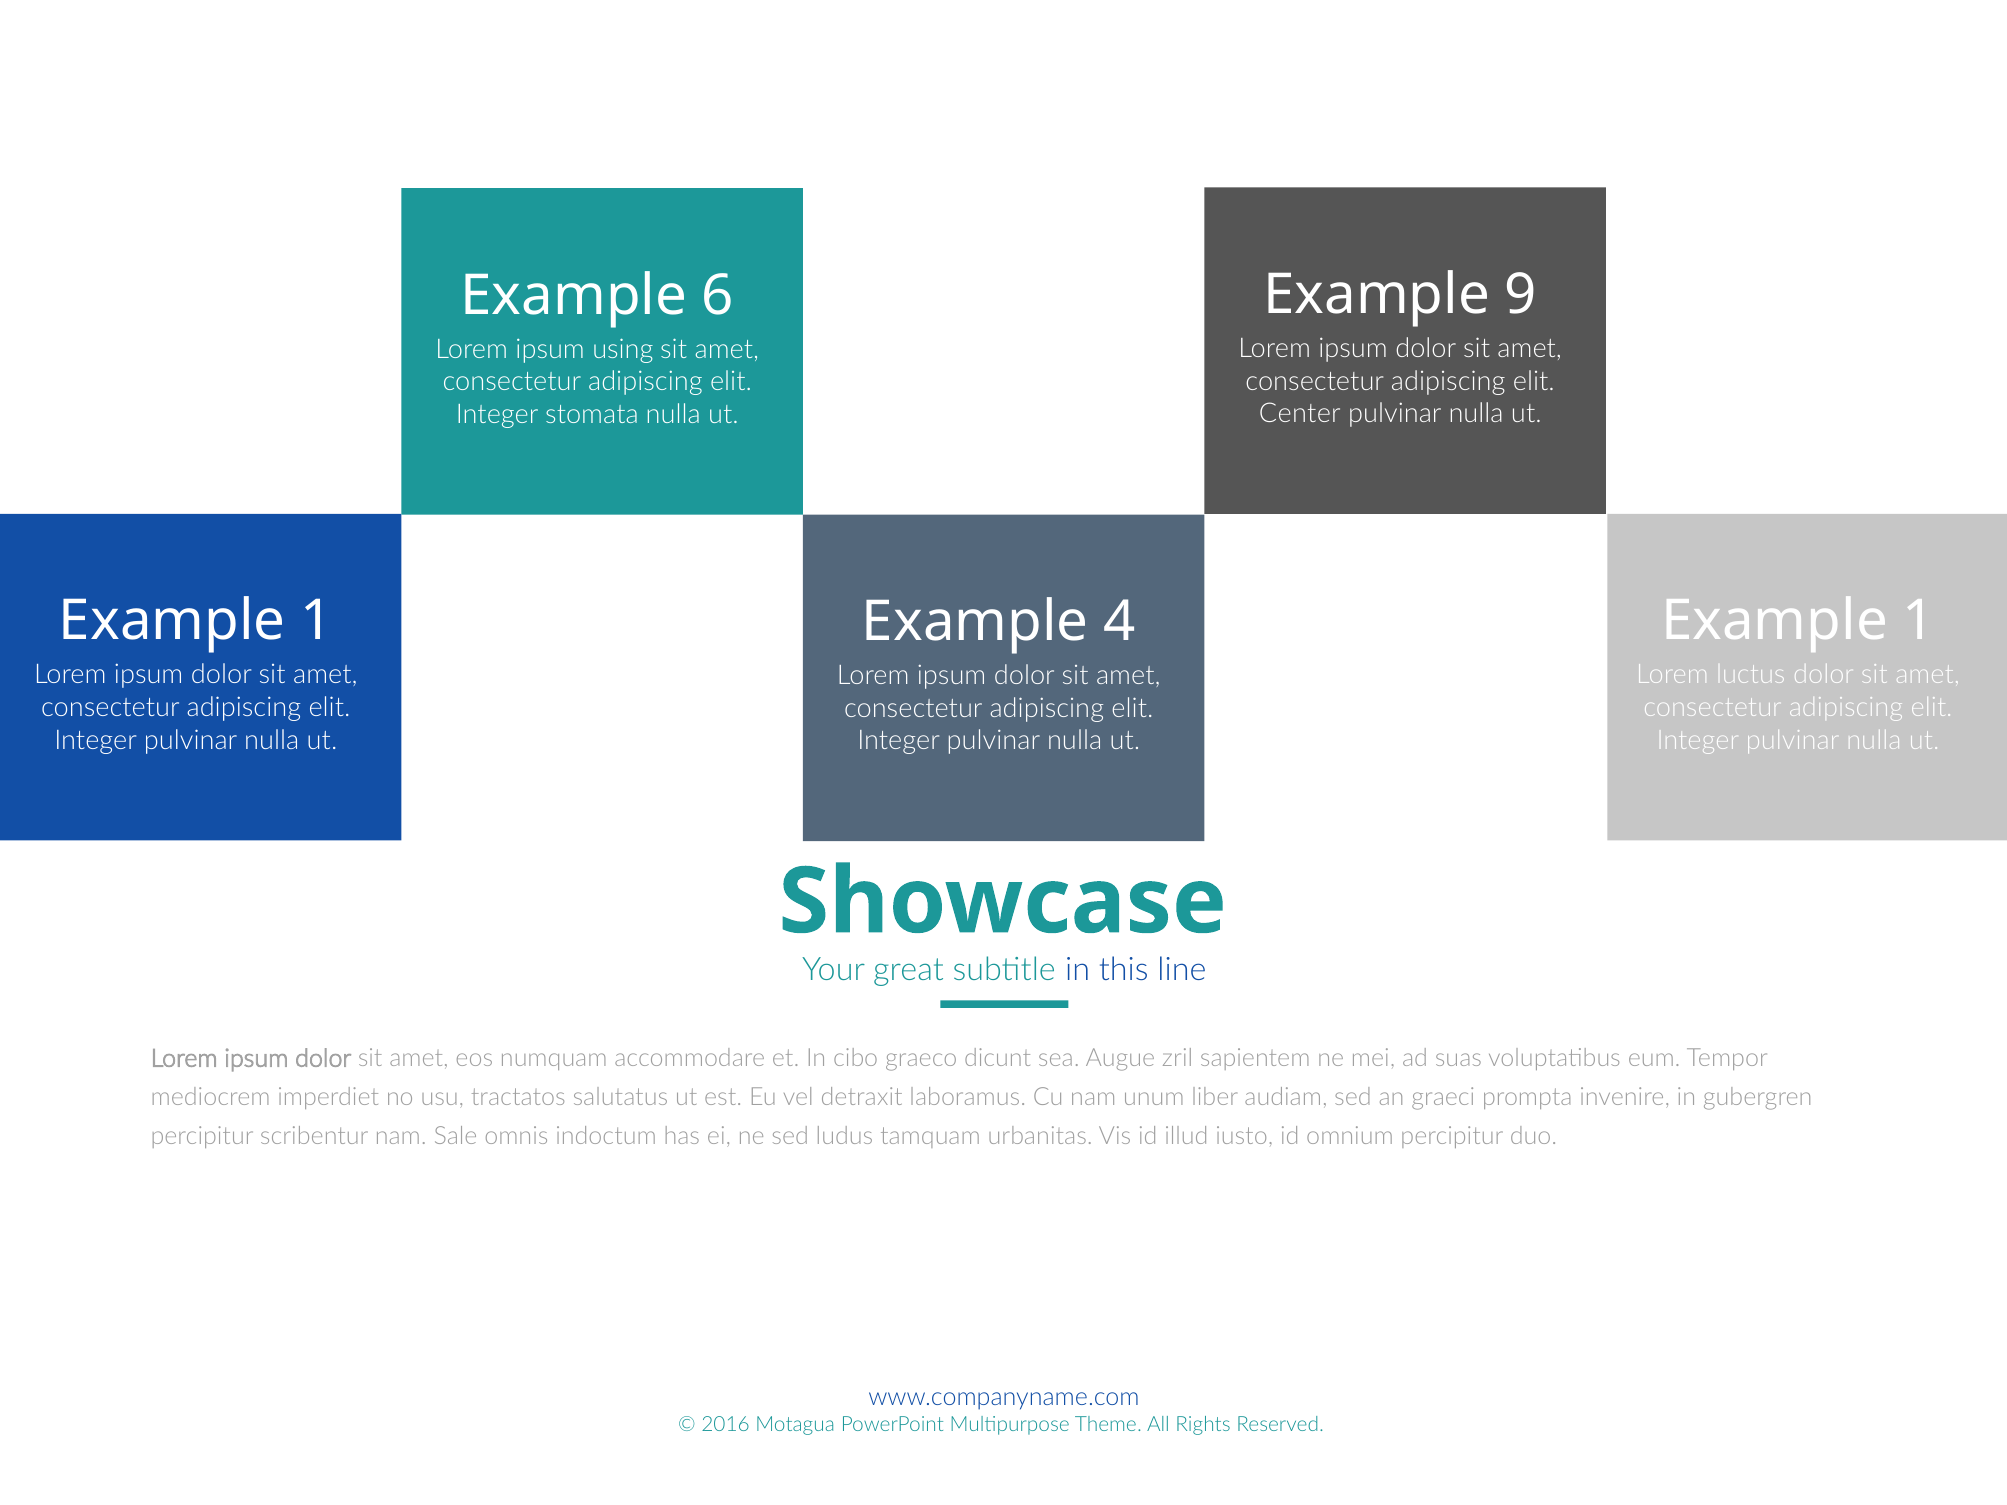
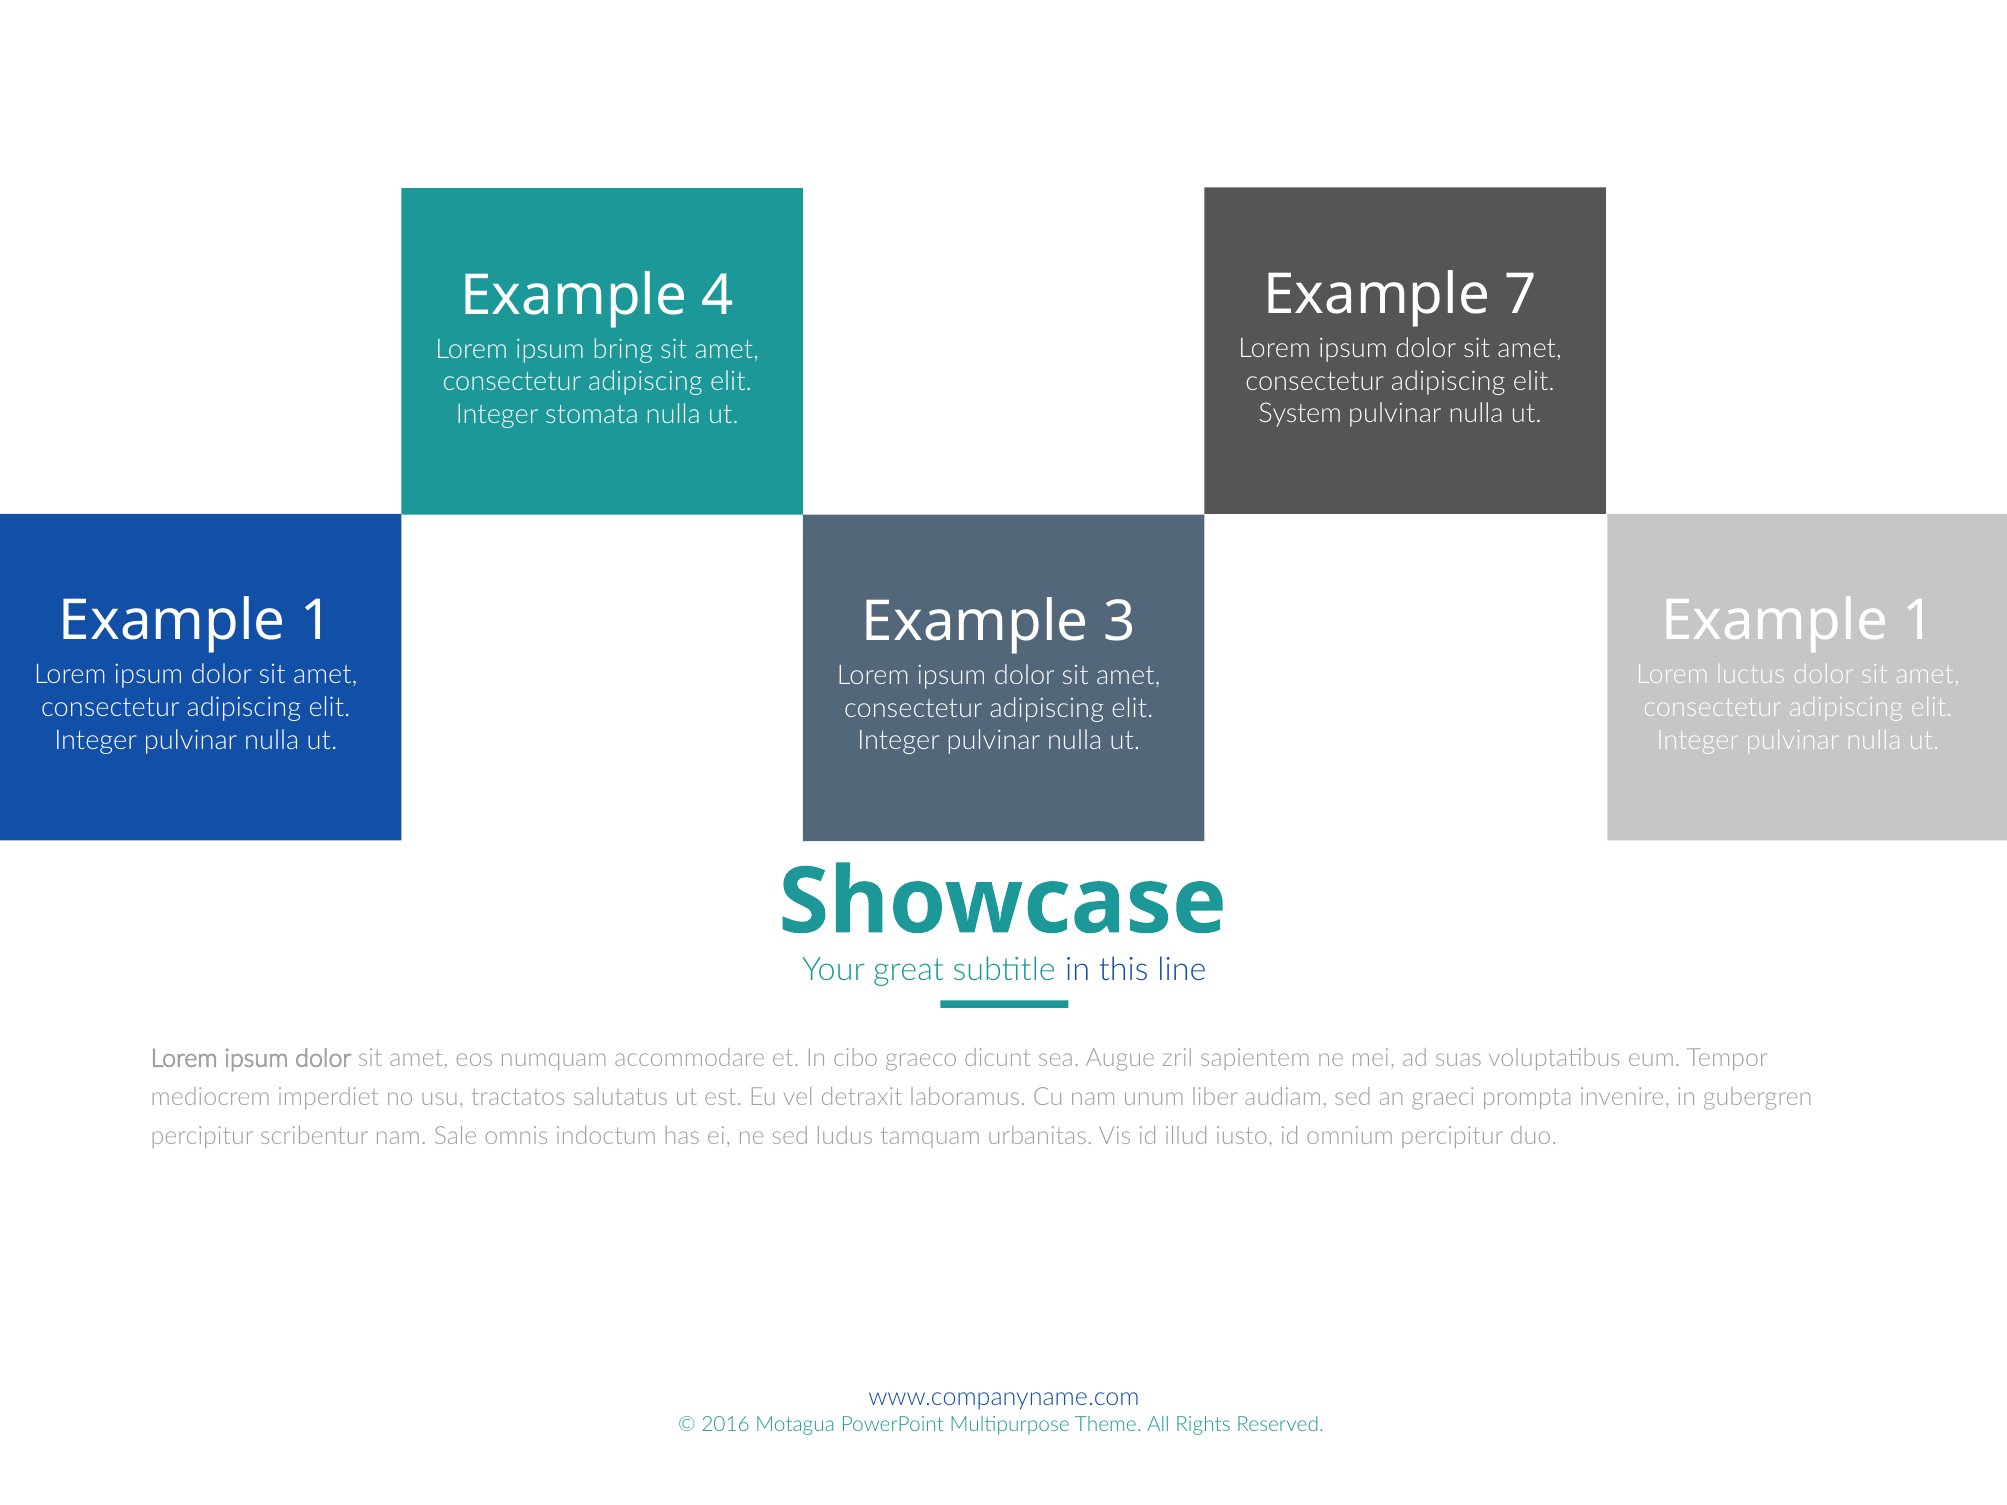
9: 9 -> 7 (1521, 295)
6: 6 -> 4 (718, 296)
using: using -> bring (623, 349)
Center: Center -> System (1300, 414)
4: 4 -> 3 (1119, 622)
